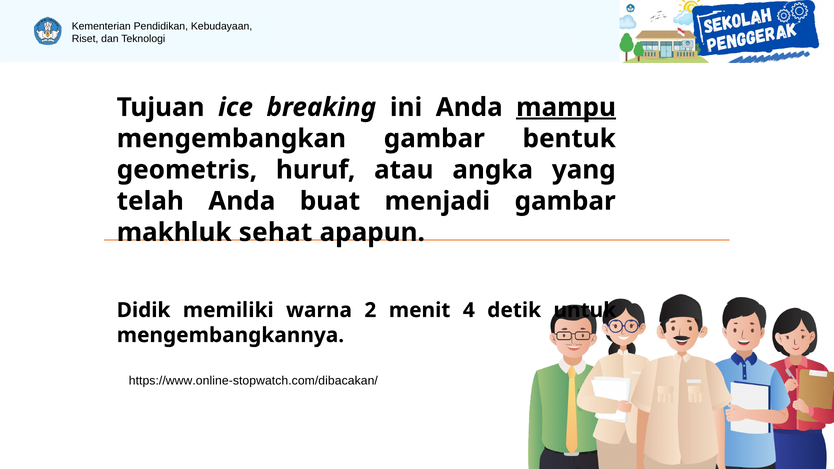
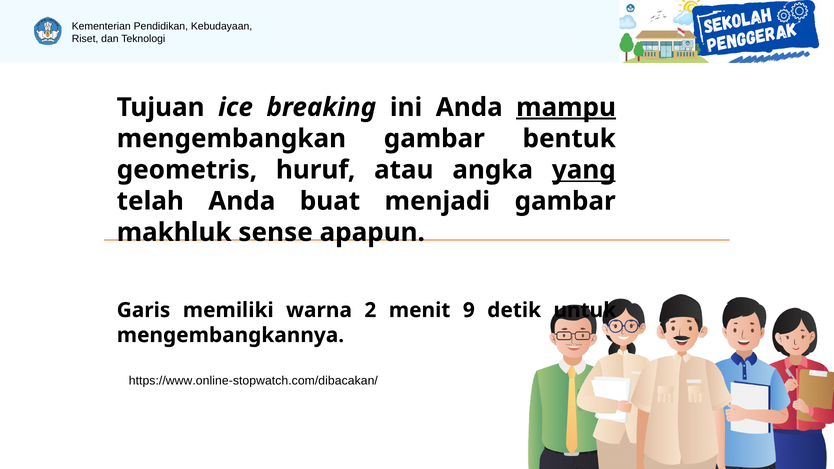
yang underline: none -> present (584, 170)
sehat: sehat -> sense (276, 232)
Didik: Didik -> Garis (144, 310)
4: 4 -> 9 (469, 310)
